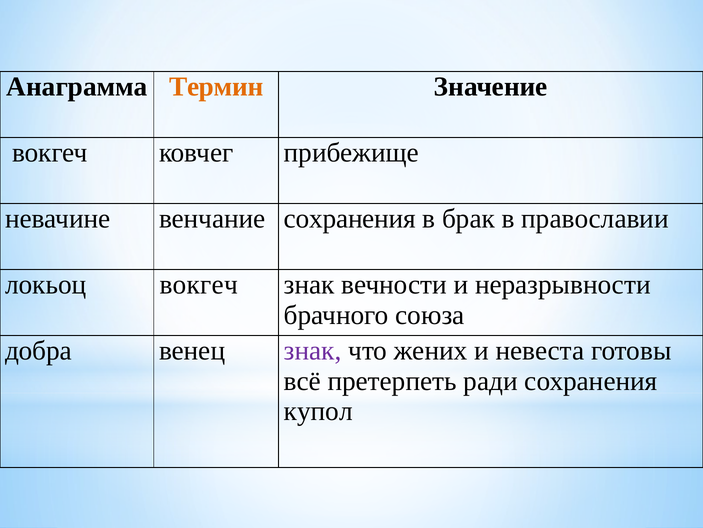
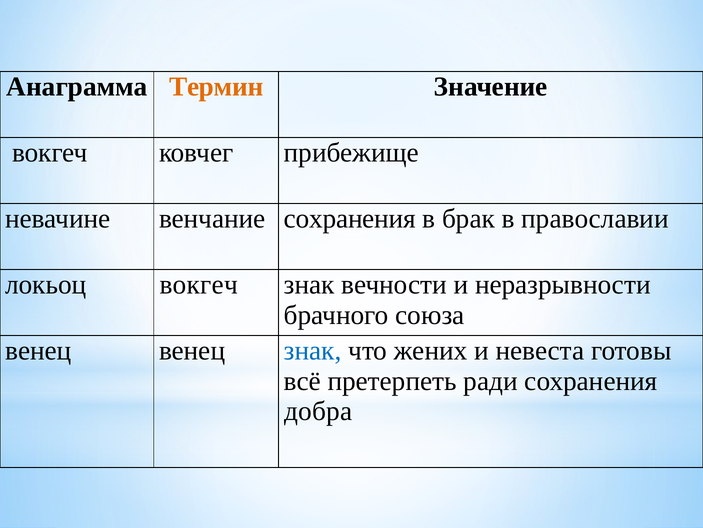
добра: добра -> венец (38, 350)
знак colour: purple -> blue (313, 350)
купол: купол -> добра (318, 411)
